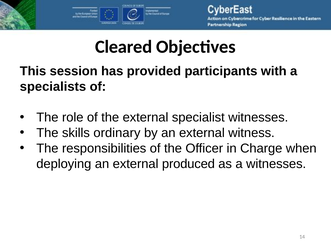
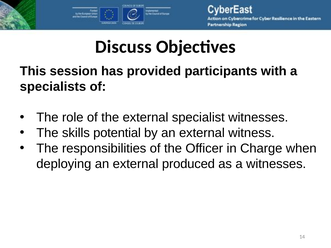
Cleared: Cleared -> Discuss (123, 47)
ordinary: ordinary -> potential (117, 133)
